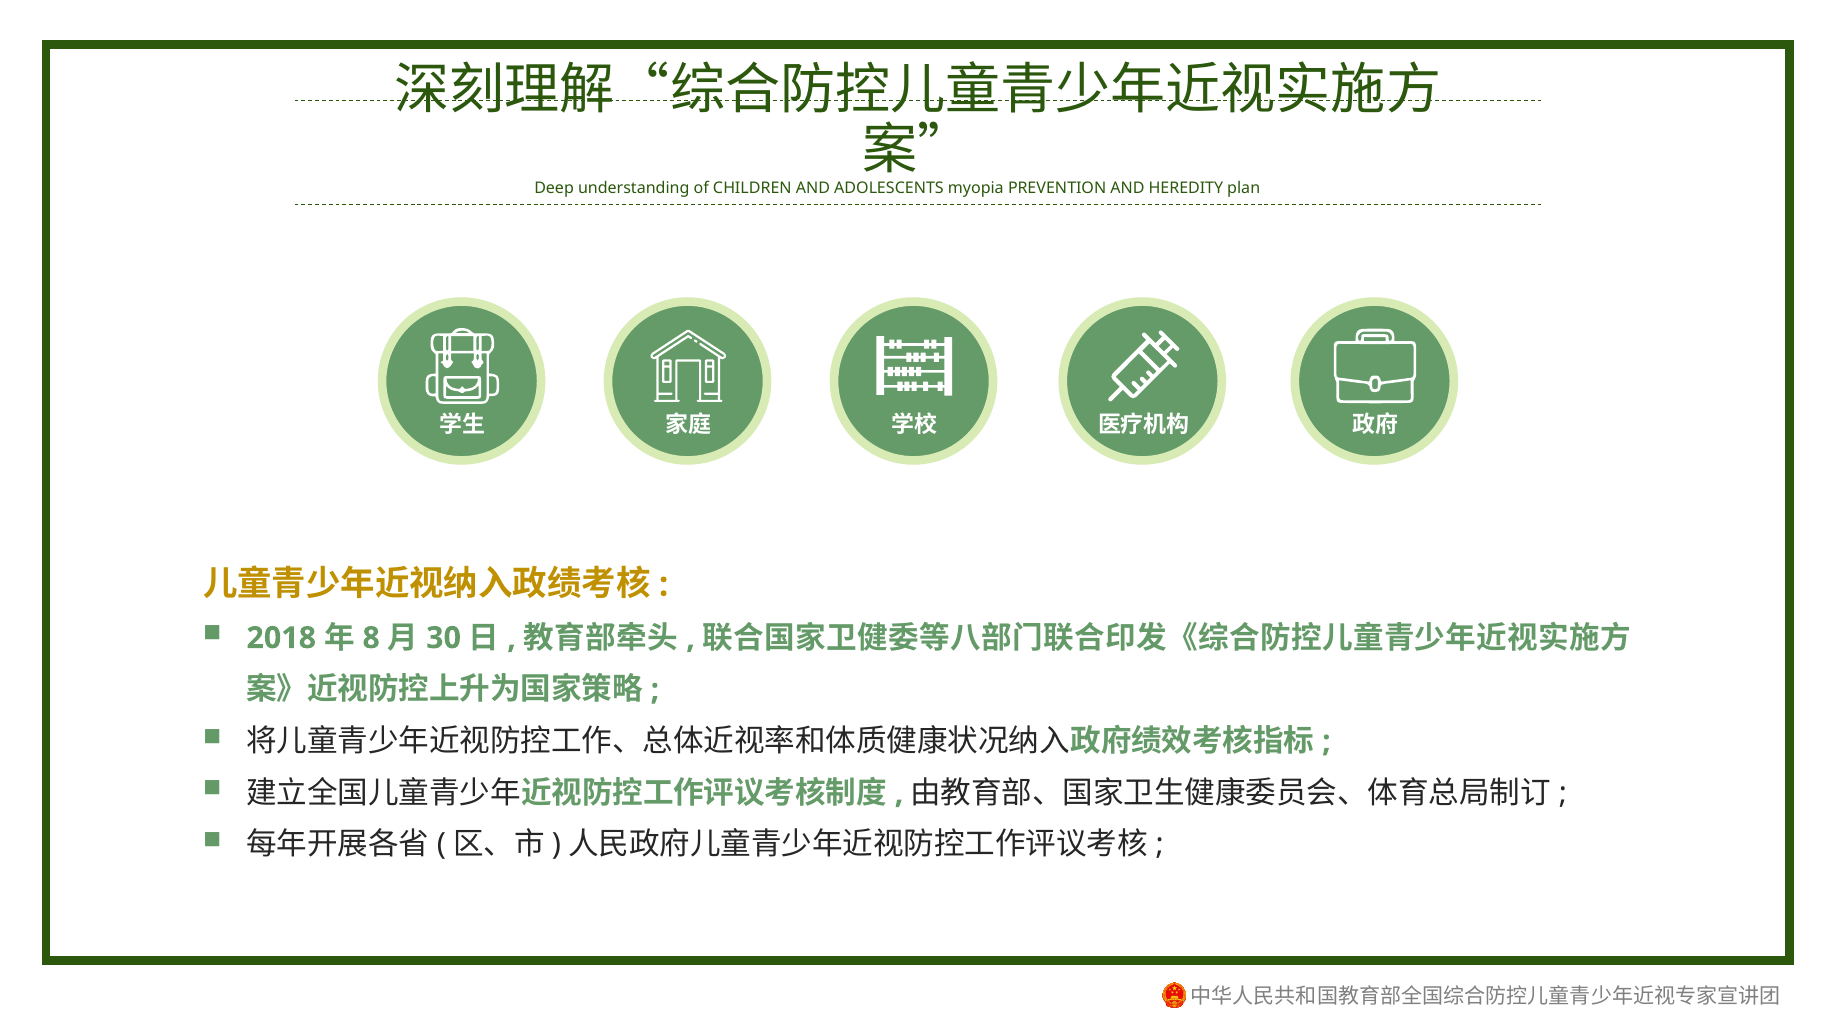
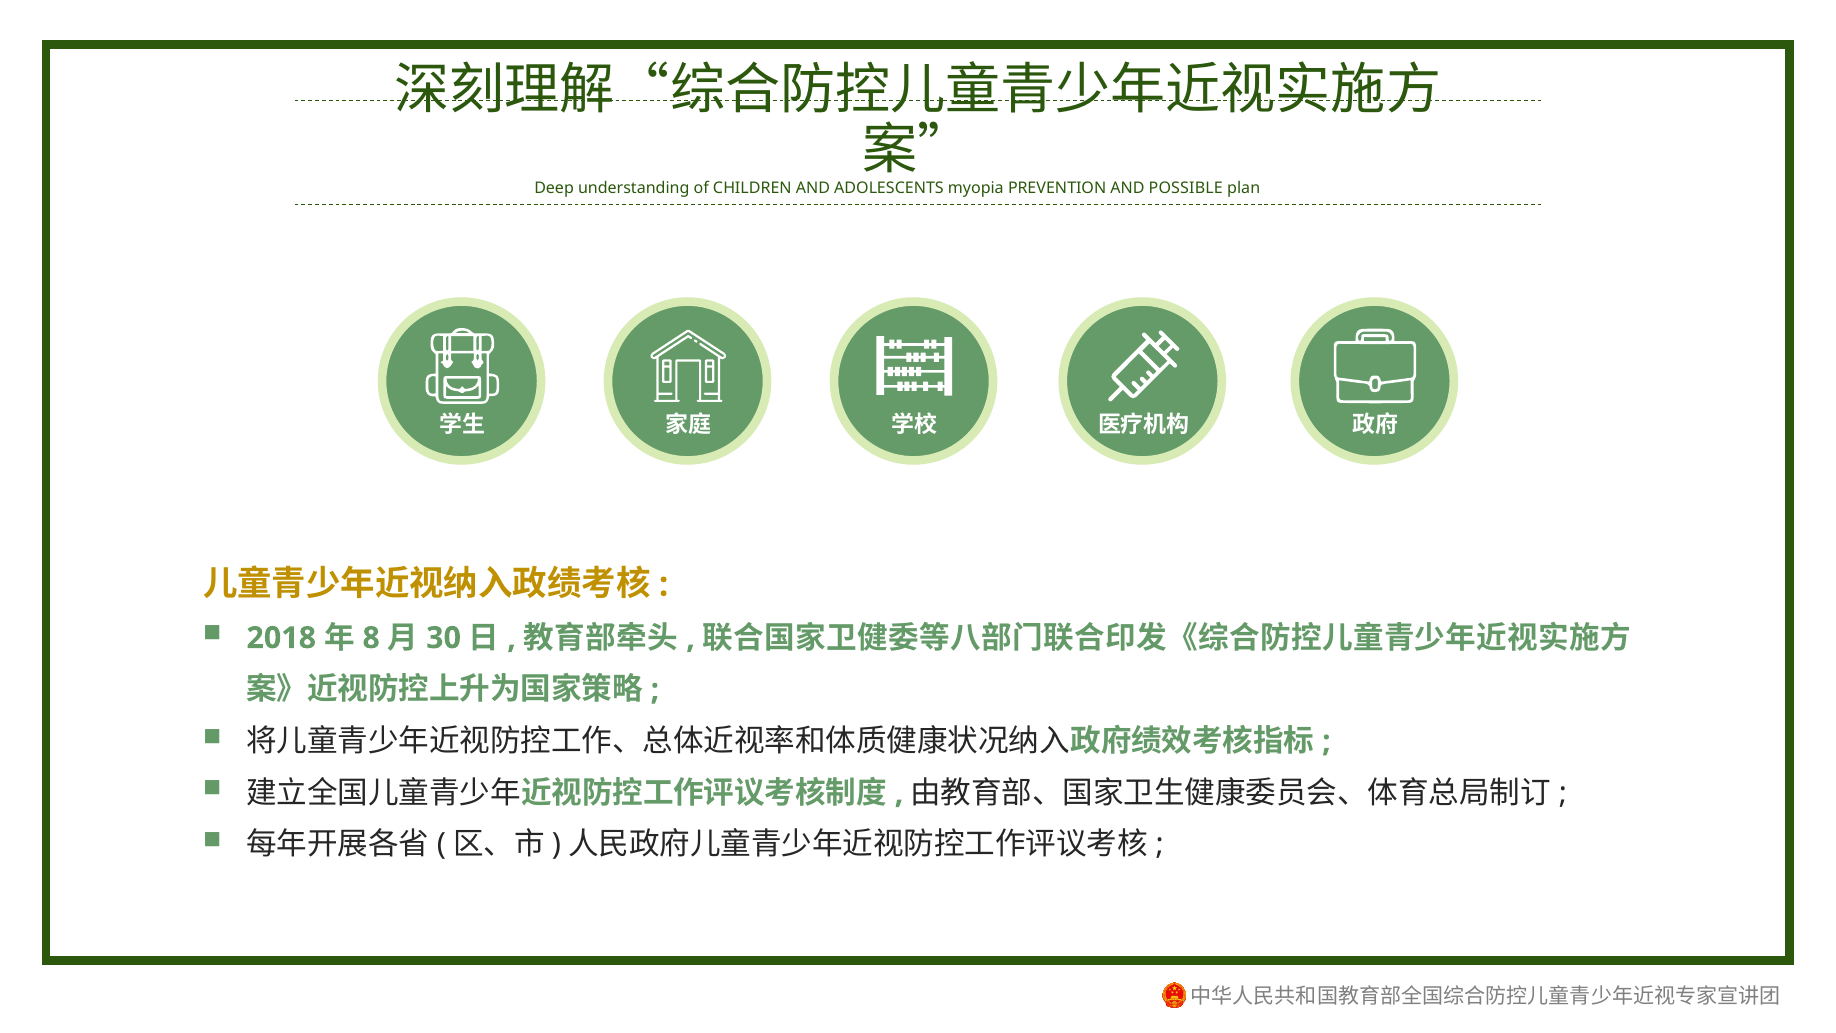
HEREDITY: HEREDITY -> POSSIBLE (1186, 188)
